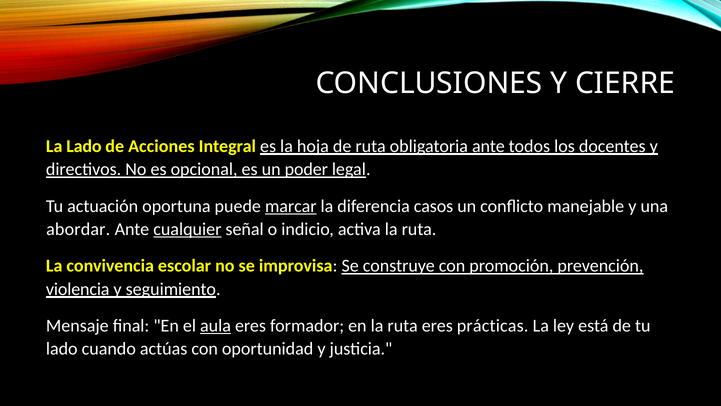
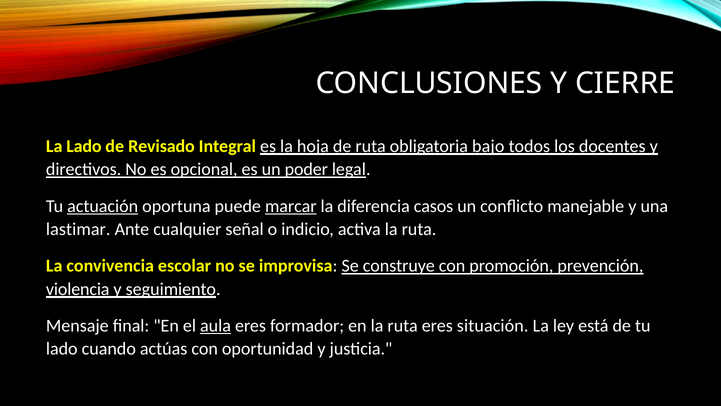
Acciones: Acciones -> Revisado (161, 146)
obligatoria ante: ante -> bajo (488, 146)
actuación underline: none -> present (103, 206)
abordar: abordar -> lastimar (78, 229)
cualquier underline: present -> none (187, 229)
prácticas: prácticas -> situación (493, 325)
